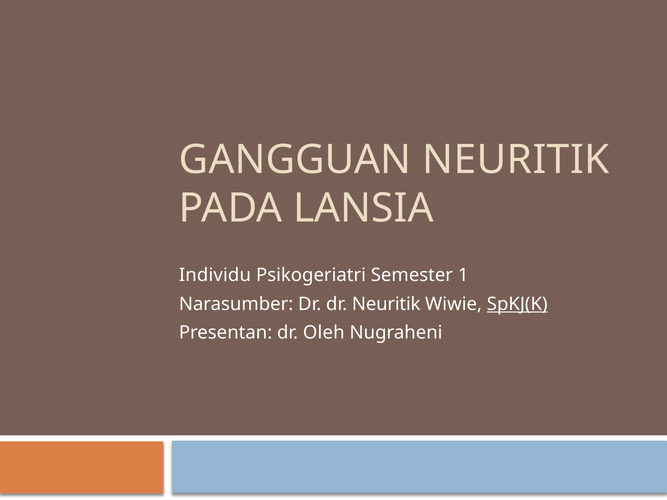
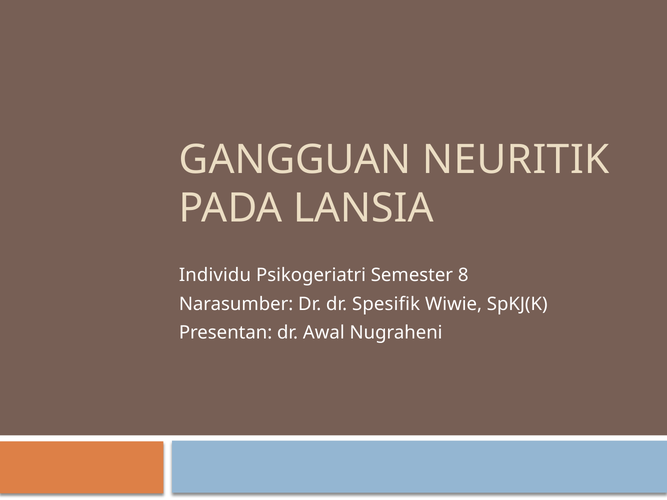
1: 1 -> 8 (463, 275)
dr Neuritik: Neuritik -> Spesifik (386, 304)
SpKJ(K underline: present -> none (517, 304)
Oleh: Oleh -> Awal (324, 333)
